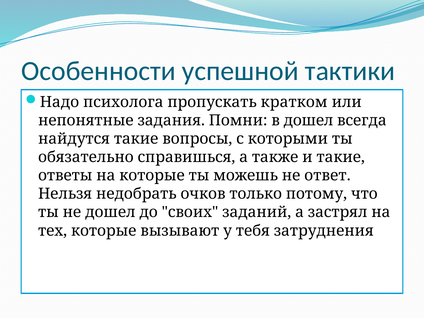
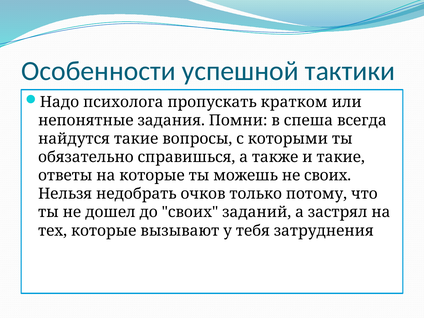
в дошел: дошел -> спеша (308, 120)
не ответ: ответ -> своих (328, 176)
